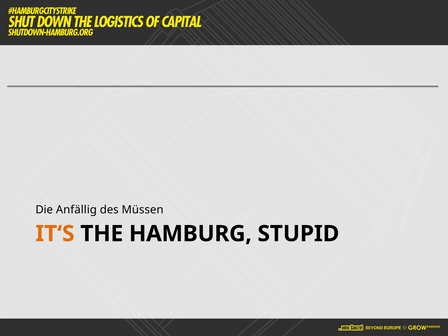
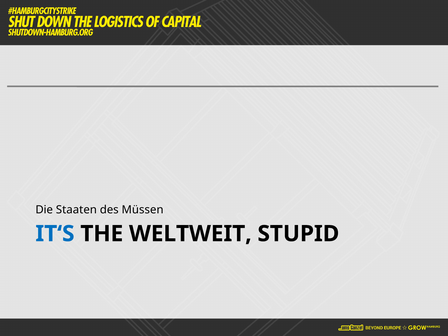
Anfällig: Anfällig -> Staaten (76, 210)
IT‘S colour: orange -> blue (55, 234)
HAMBURG: HAMBURG -> WELTWEIT (190, 234)
